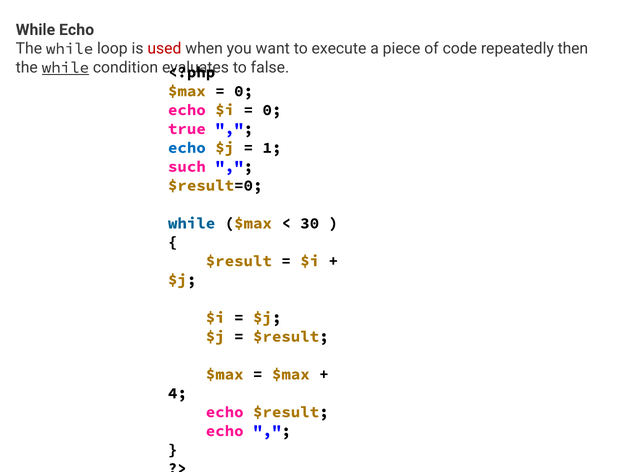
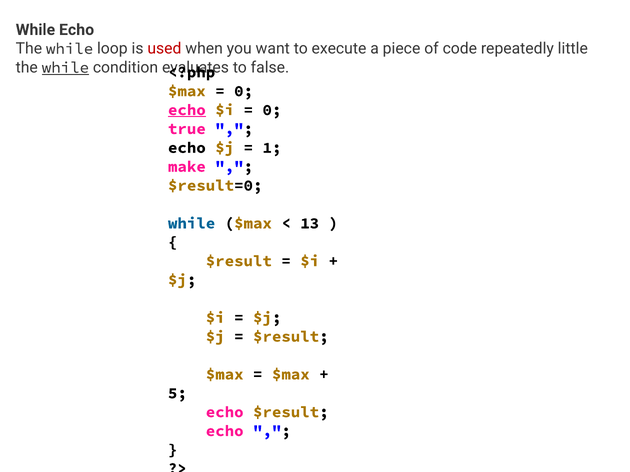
then: then -> little (573, 49)
echo underline: none -> present (187, 110)
echo colour: blue -> black (187, 148)
such: such -> make (187, 167)
30: 30 -> 13 (310, 223)
4: 4 -> 5 (177, 394)
